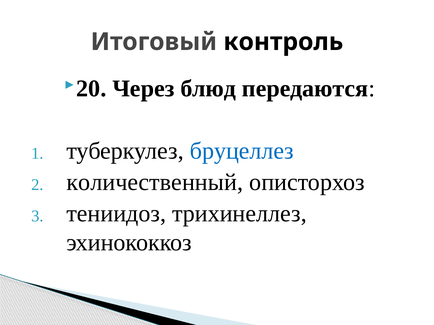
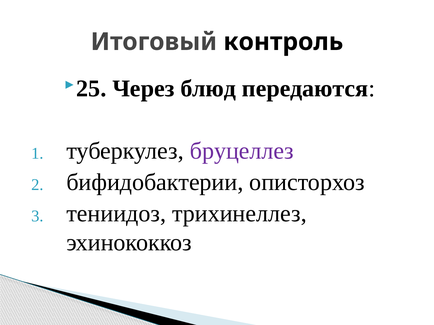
20: 20 -> 25 (91, 89)
бруцеллез colour: blue -> purple (242, 151)
количественный: количественный -> бифидобактерии (155, 183)
